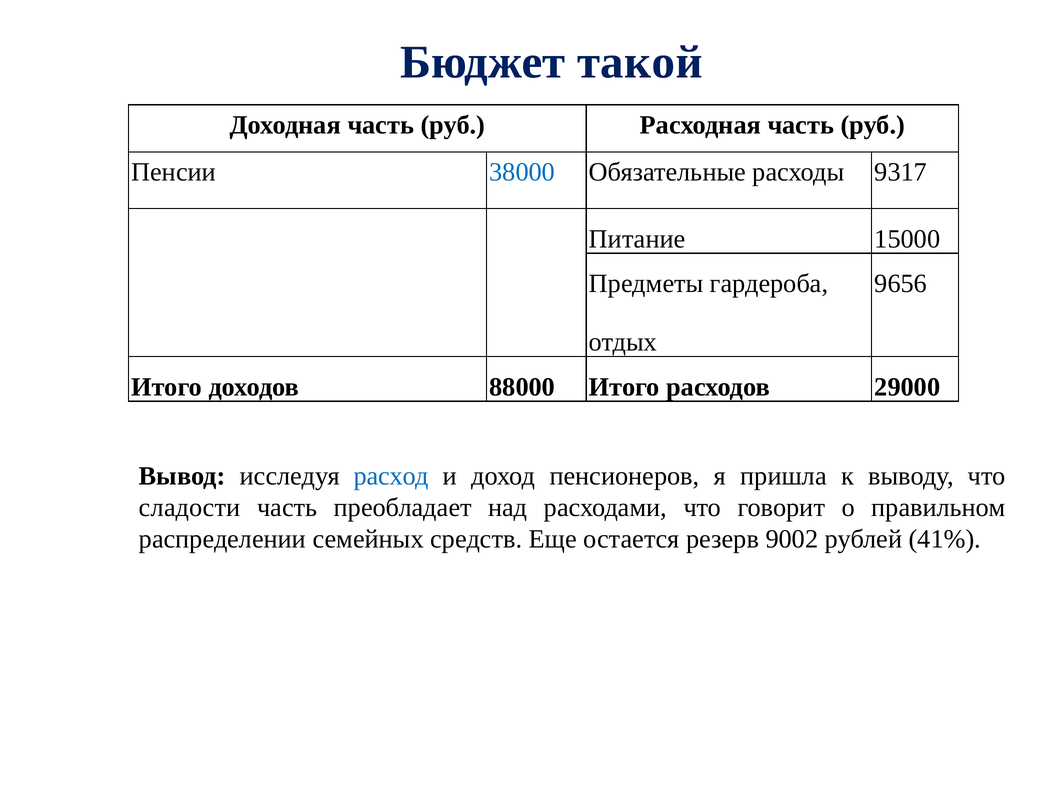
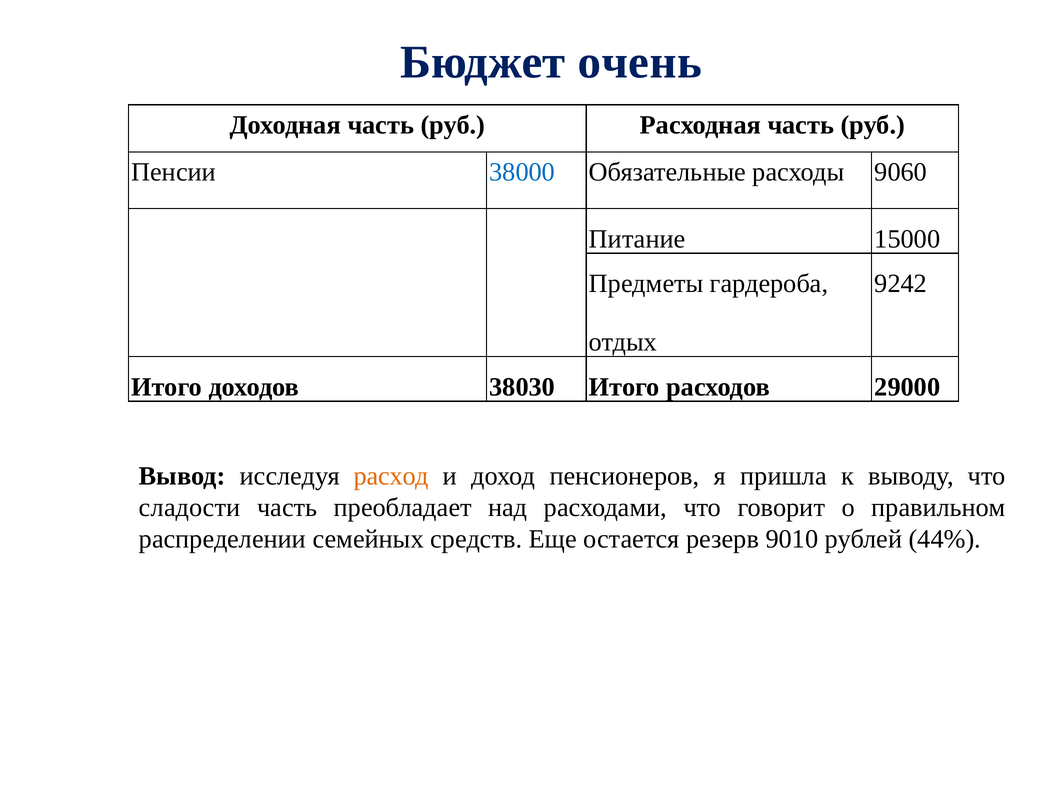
такой: такой -> очень (640, 62)
9317: 9317 -> 9060 (901, 172)
9656: 9656 -> 9242 (901, 284)
88000: 88000 -> 38030 (522, 387)
расход colour: blue -> orange (391, 476)
9002: 9002 -> 9010 (792, 539)
41%: 41% -> 44% (945, 539)
